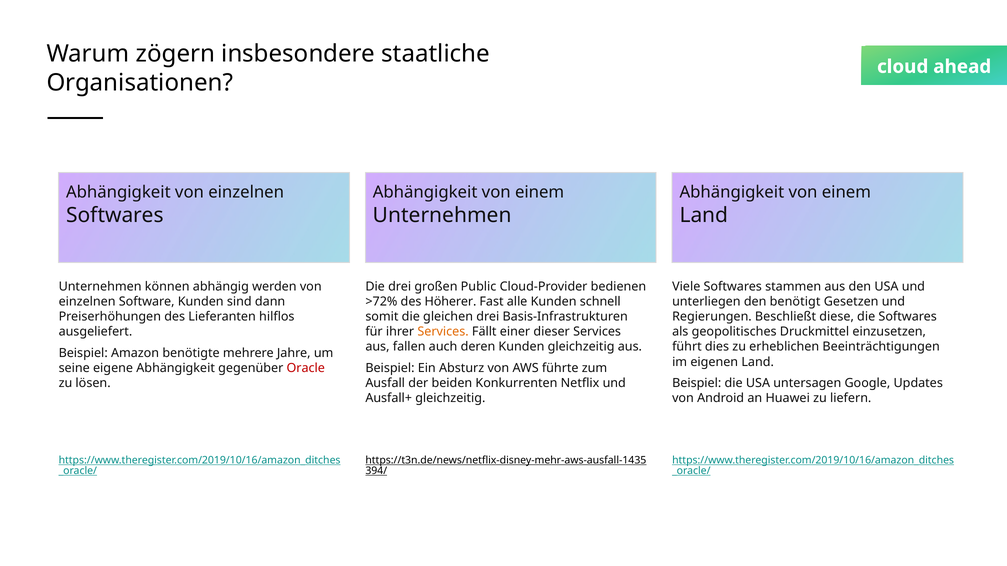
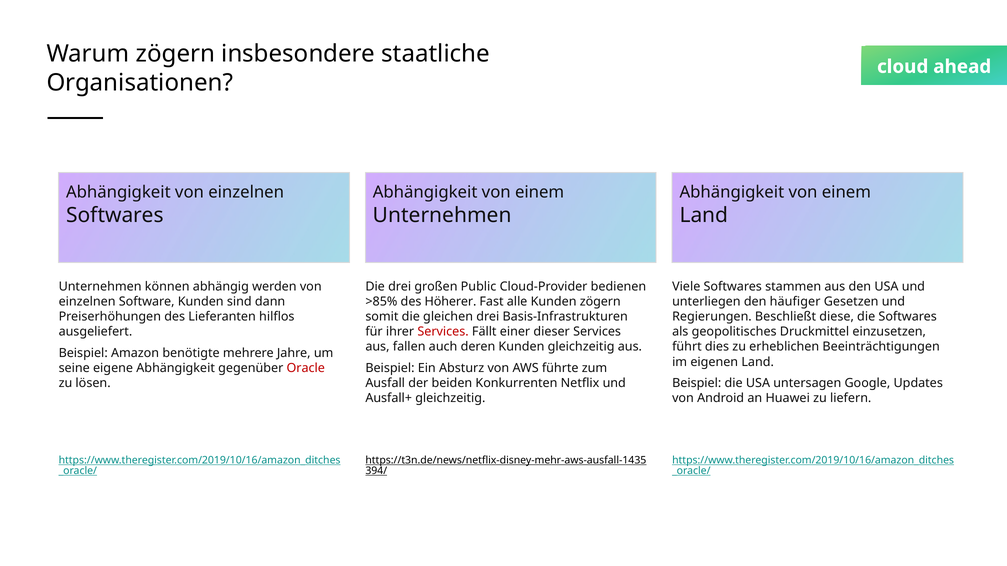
>72%: >72% -> >85% (381, 302)
Kunden schnell: schnell -> zögern (600, 302)
benötigt: benötigt -> häufiger (795, 302)
Services colour: orange -> red (443, 332)
